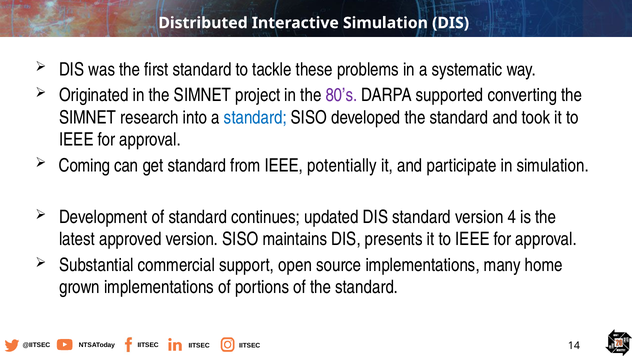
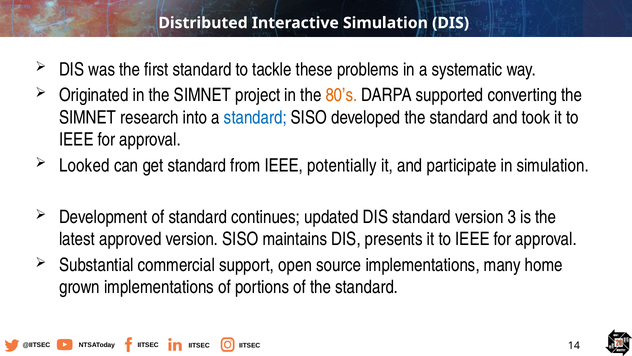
80’s colour: purple -> orange (341, 95)
Coming: Coming -> Looked (84, 165)
4: 4 -> 3 (512, 217)
